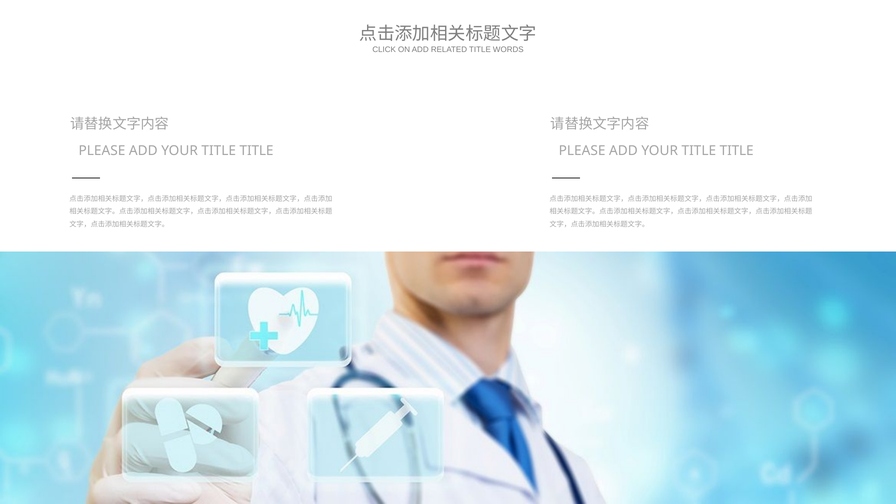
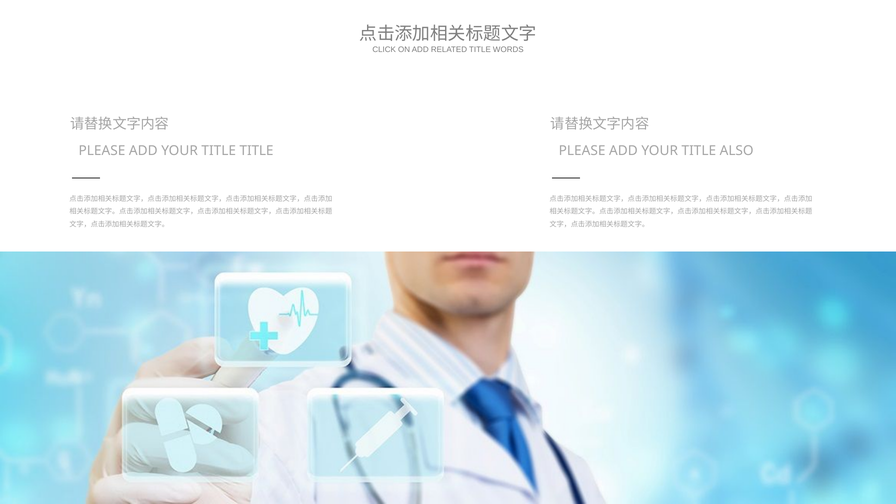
TITLE: TITLE -> ALSO (737, 151)
